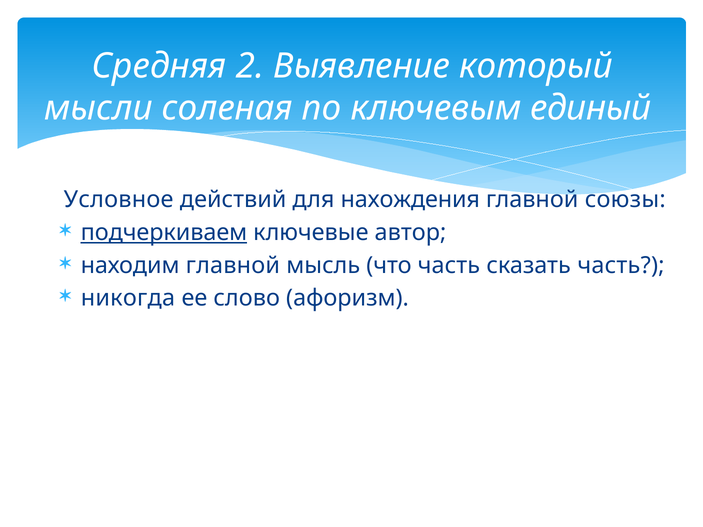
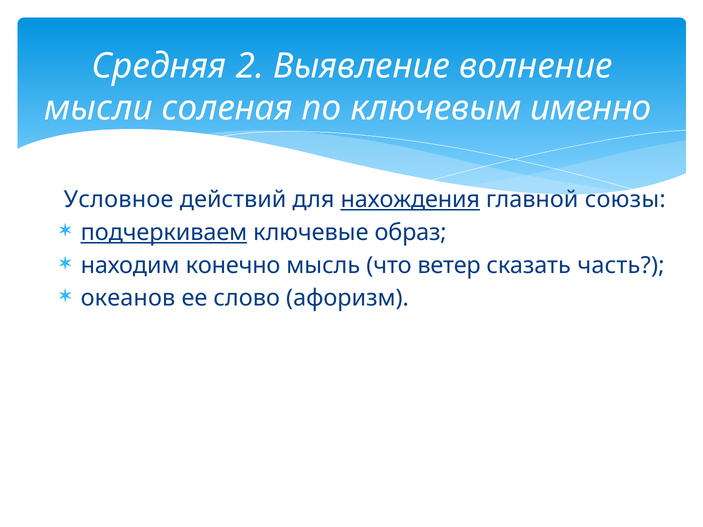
который: который -> волнение (536, 66)
единый: единый -> именно (591, 108)
нахождения underline: none -> present (410, 200)
автор: автор -> образ (411, 233)
находим главной: главной -> конечно (233, 265)
что часть: часть -> ветер (449, 265)
никогда: никогда -> океанов (128, 298)
